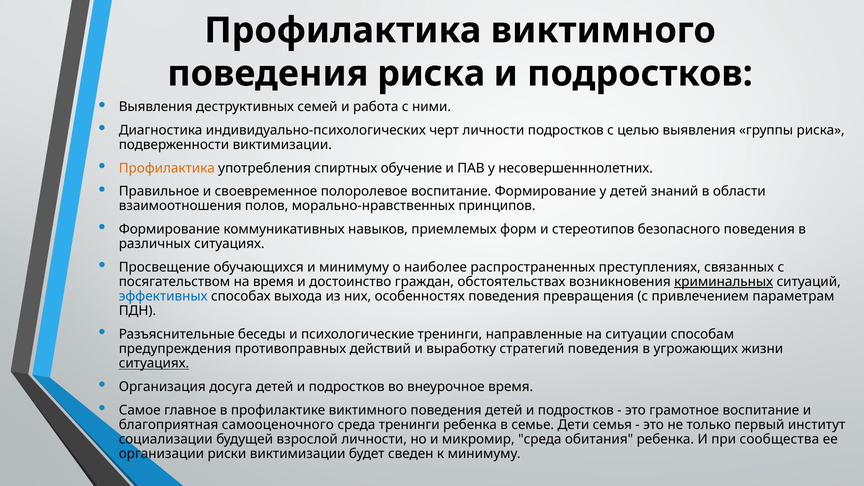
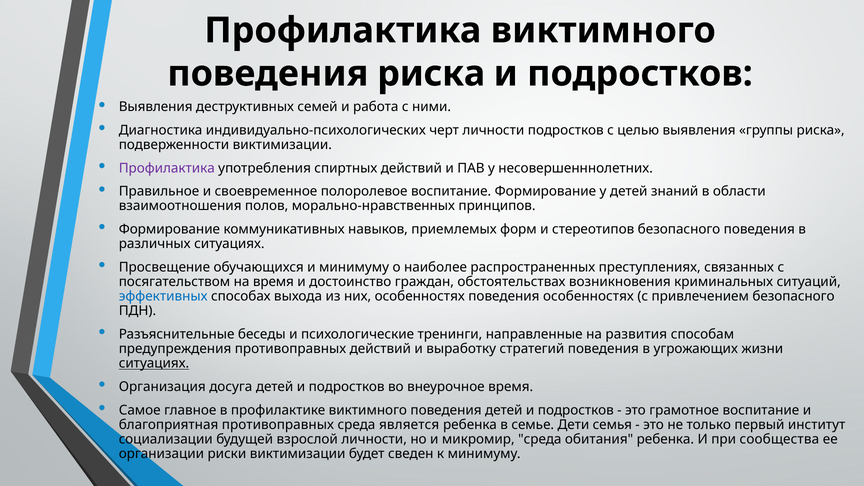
Профилактика colour: orange -> purple (167, 168)
спиртных обучение: обучение -> действий (411, 168)
криминальных underline: present -> none (724, 282)
поведения превращения: превращения -> особенностях (588, 296)
привлечением параметрам: параметрам -> безопасного (794, 296)
ситуации: ситуации -> развития (636, 334)
благоприятная самооценочного: самооценочного -> противоправных (278, 425)
среда тренинги: тренинги -> является (409, 425)
